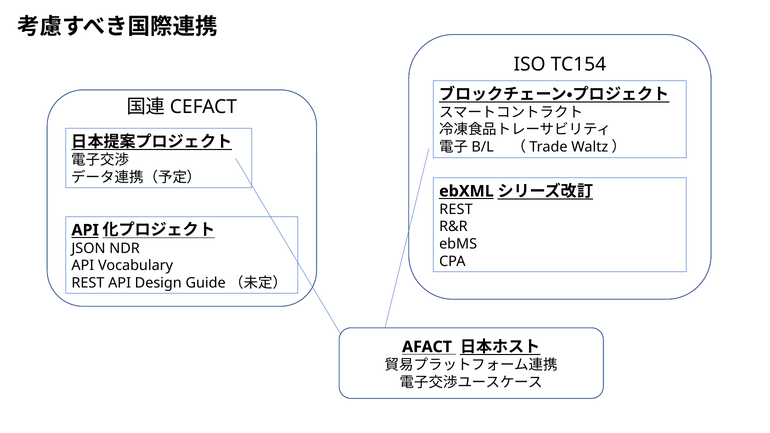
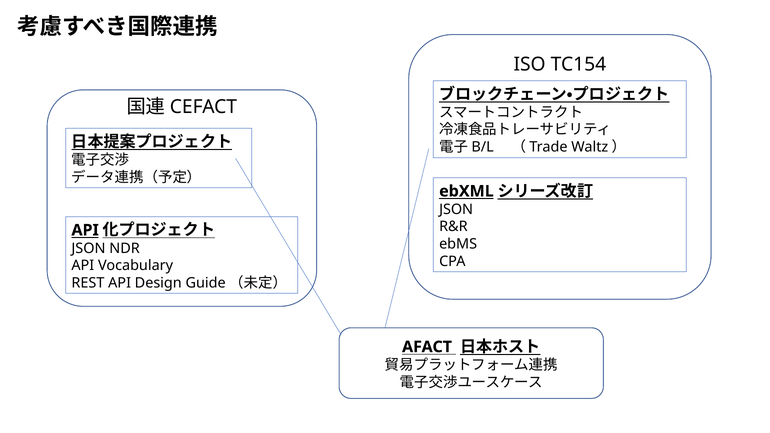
REST: REST -> JSON (456, 209)
